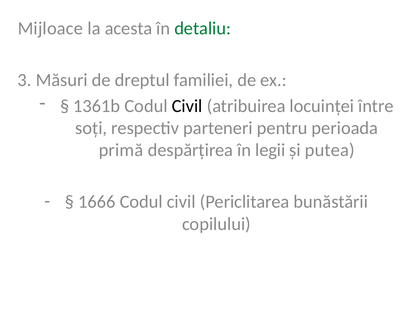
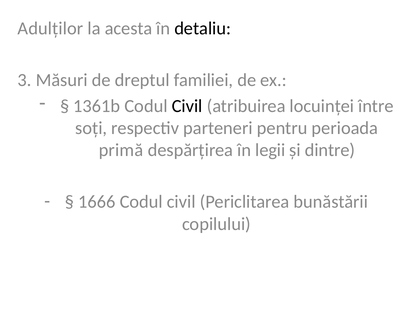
Mijloace: Mijloace -> Adulților (50, 28)
detaliu colour: green -> black (203, 28)
putea: putea -> dintre (330, 150)
